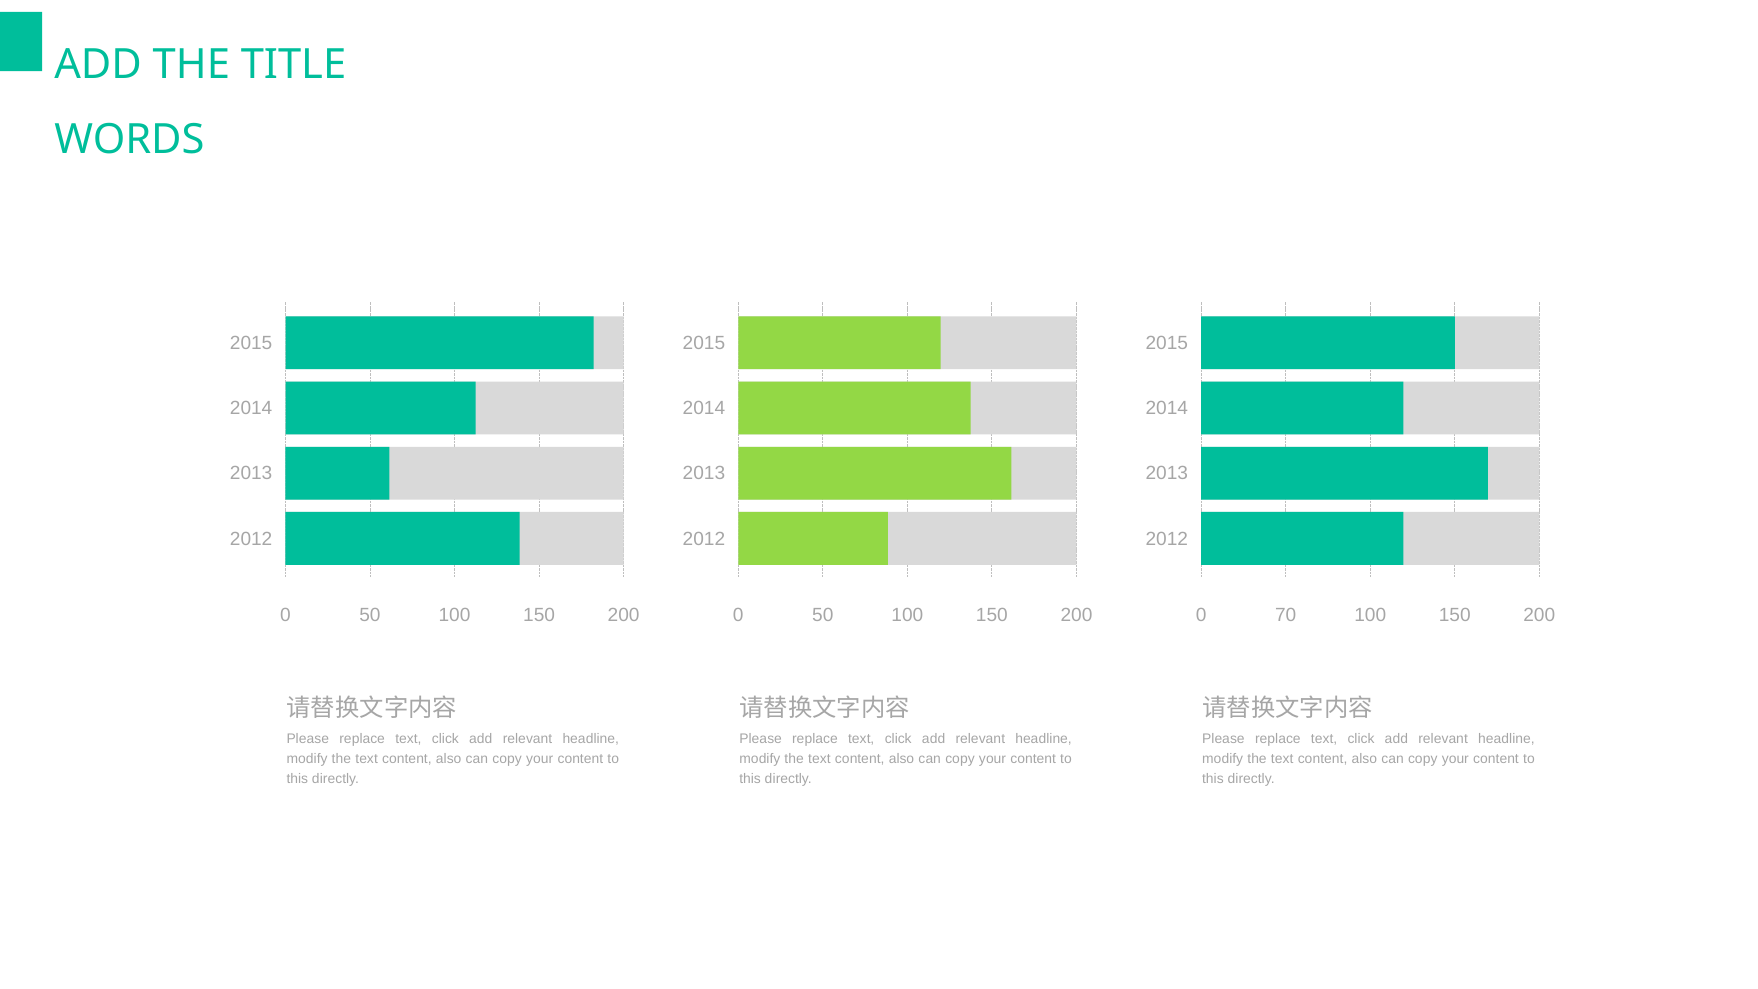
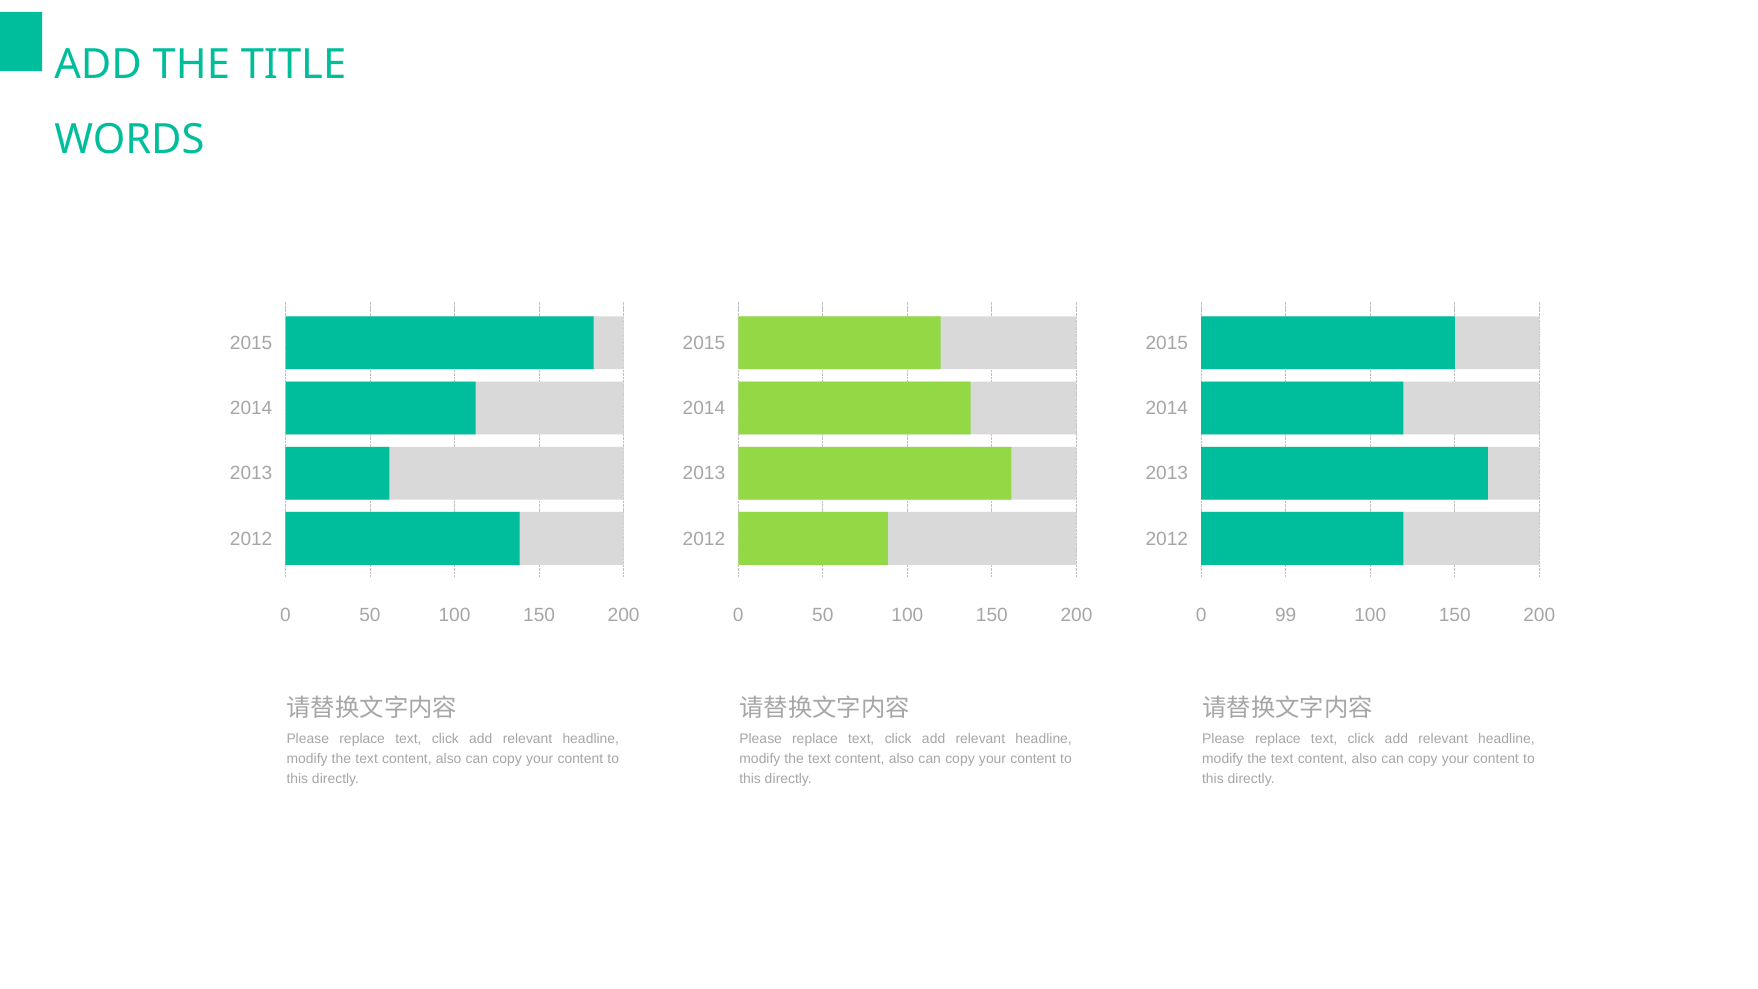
70: 70 -> 99 (1286, 615)
